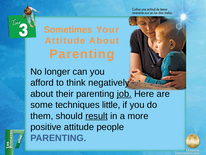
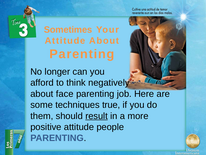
their: their -> face (65, 94)
job underline: present -> none (124, 94)
little: little -> true (111, 105)
